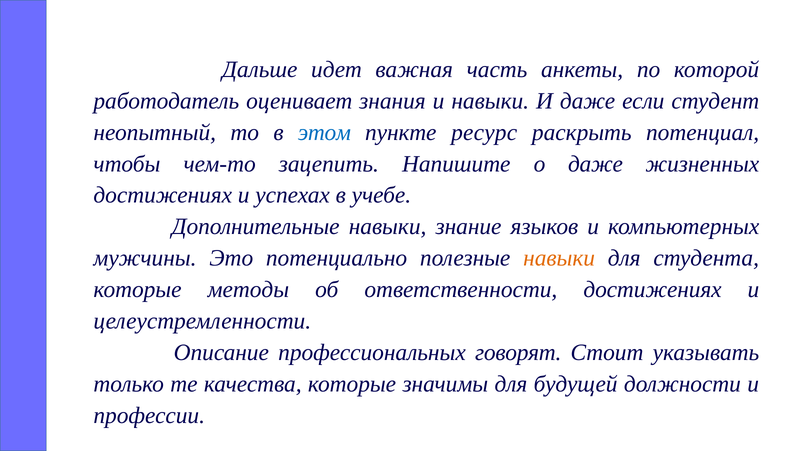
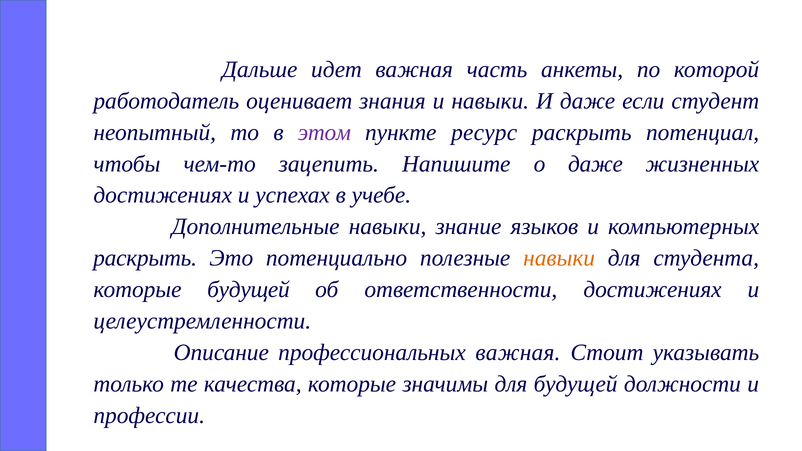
этом colour: blue -> purple (324, 132)
мужчины: мужчины -> раскрыть (145, 258)
которые методы: методы -> будущей (249, 290)
профессиональных говорят: говорят -> важная (518, 353)
